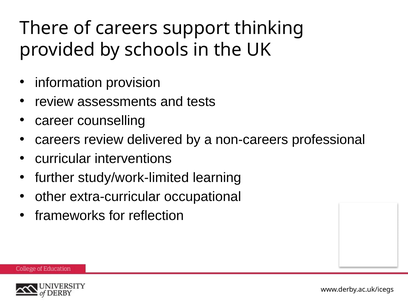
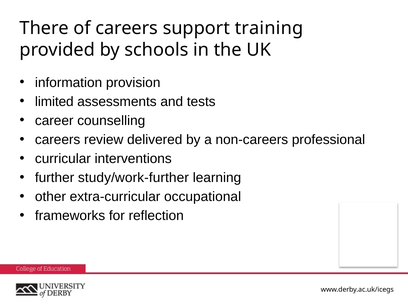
thinking: thinking -> training (269, 28)
review: review -> limited (54, 102)
study/work-limited: study/work-limited -> study/work-further (133, 178)
